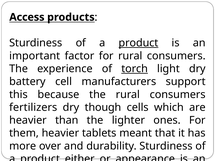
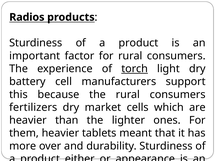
Access: Access -> Radios (27, 17)
product underline: present -> none (138, 43)
though: though -> market (103, 108)
